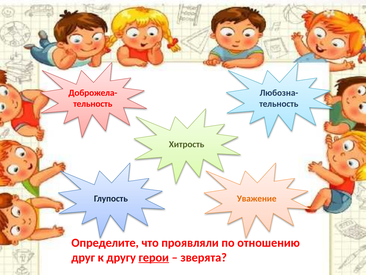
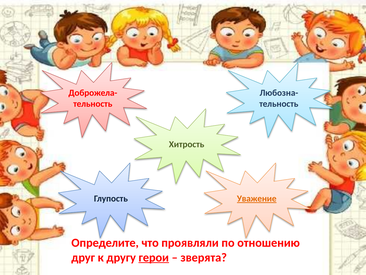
Уважение underline: none -> present (257, 198)
